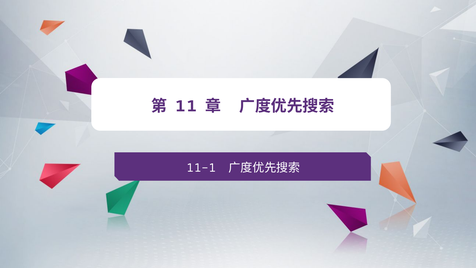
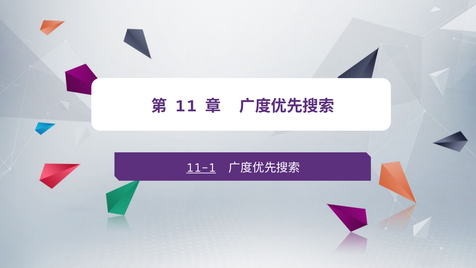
11-1 underline: none -> present (201, 168)
